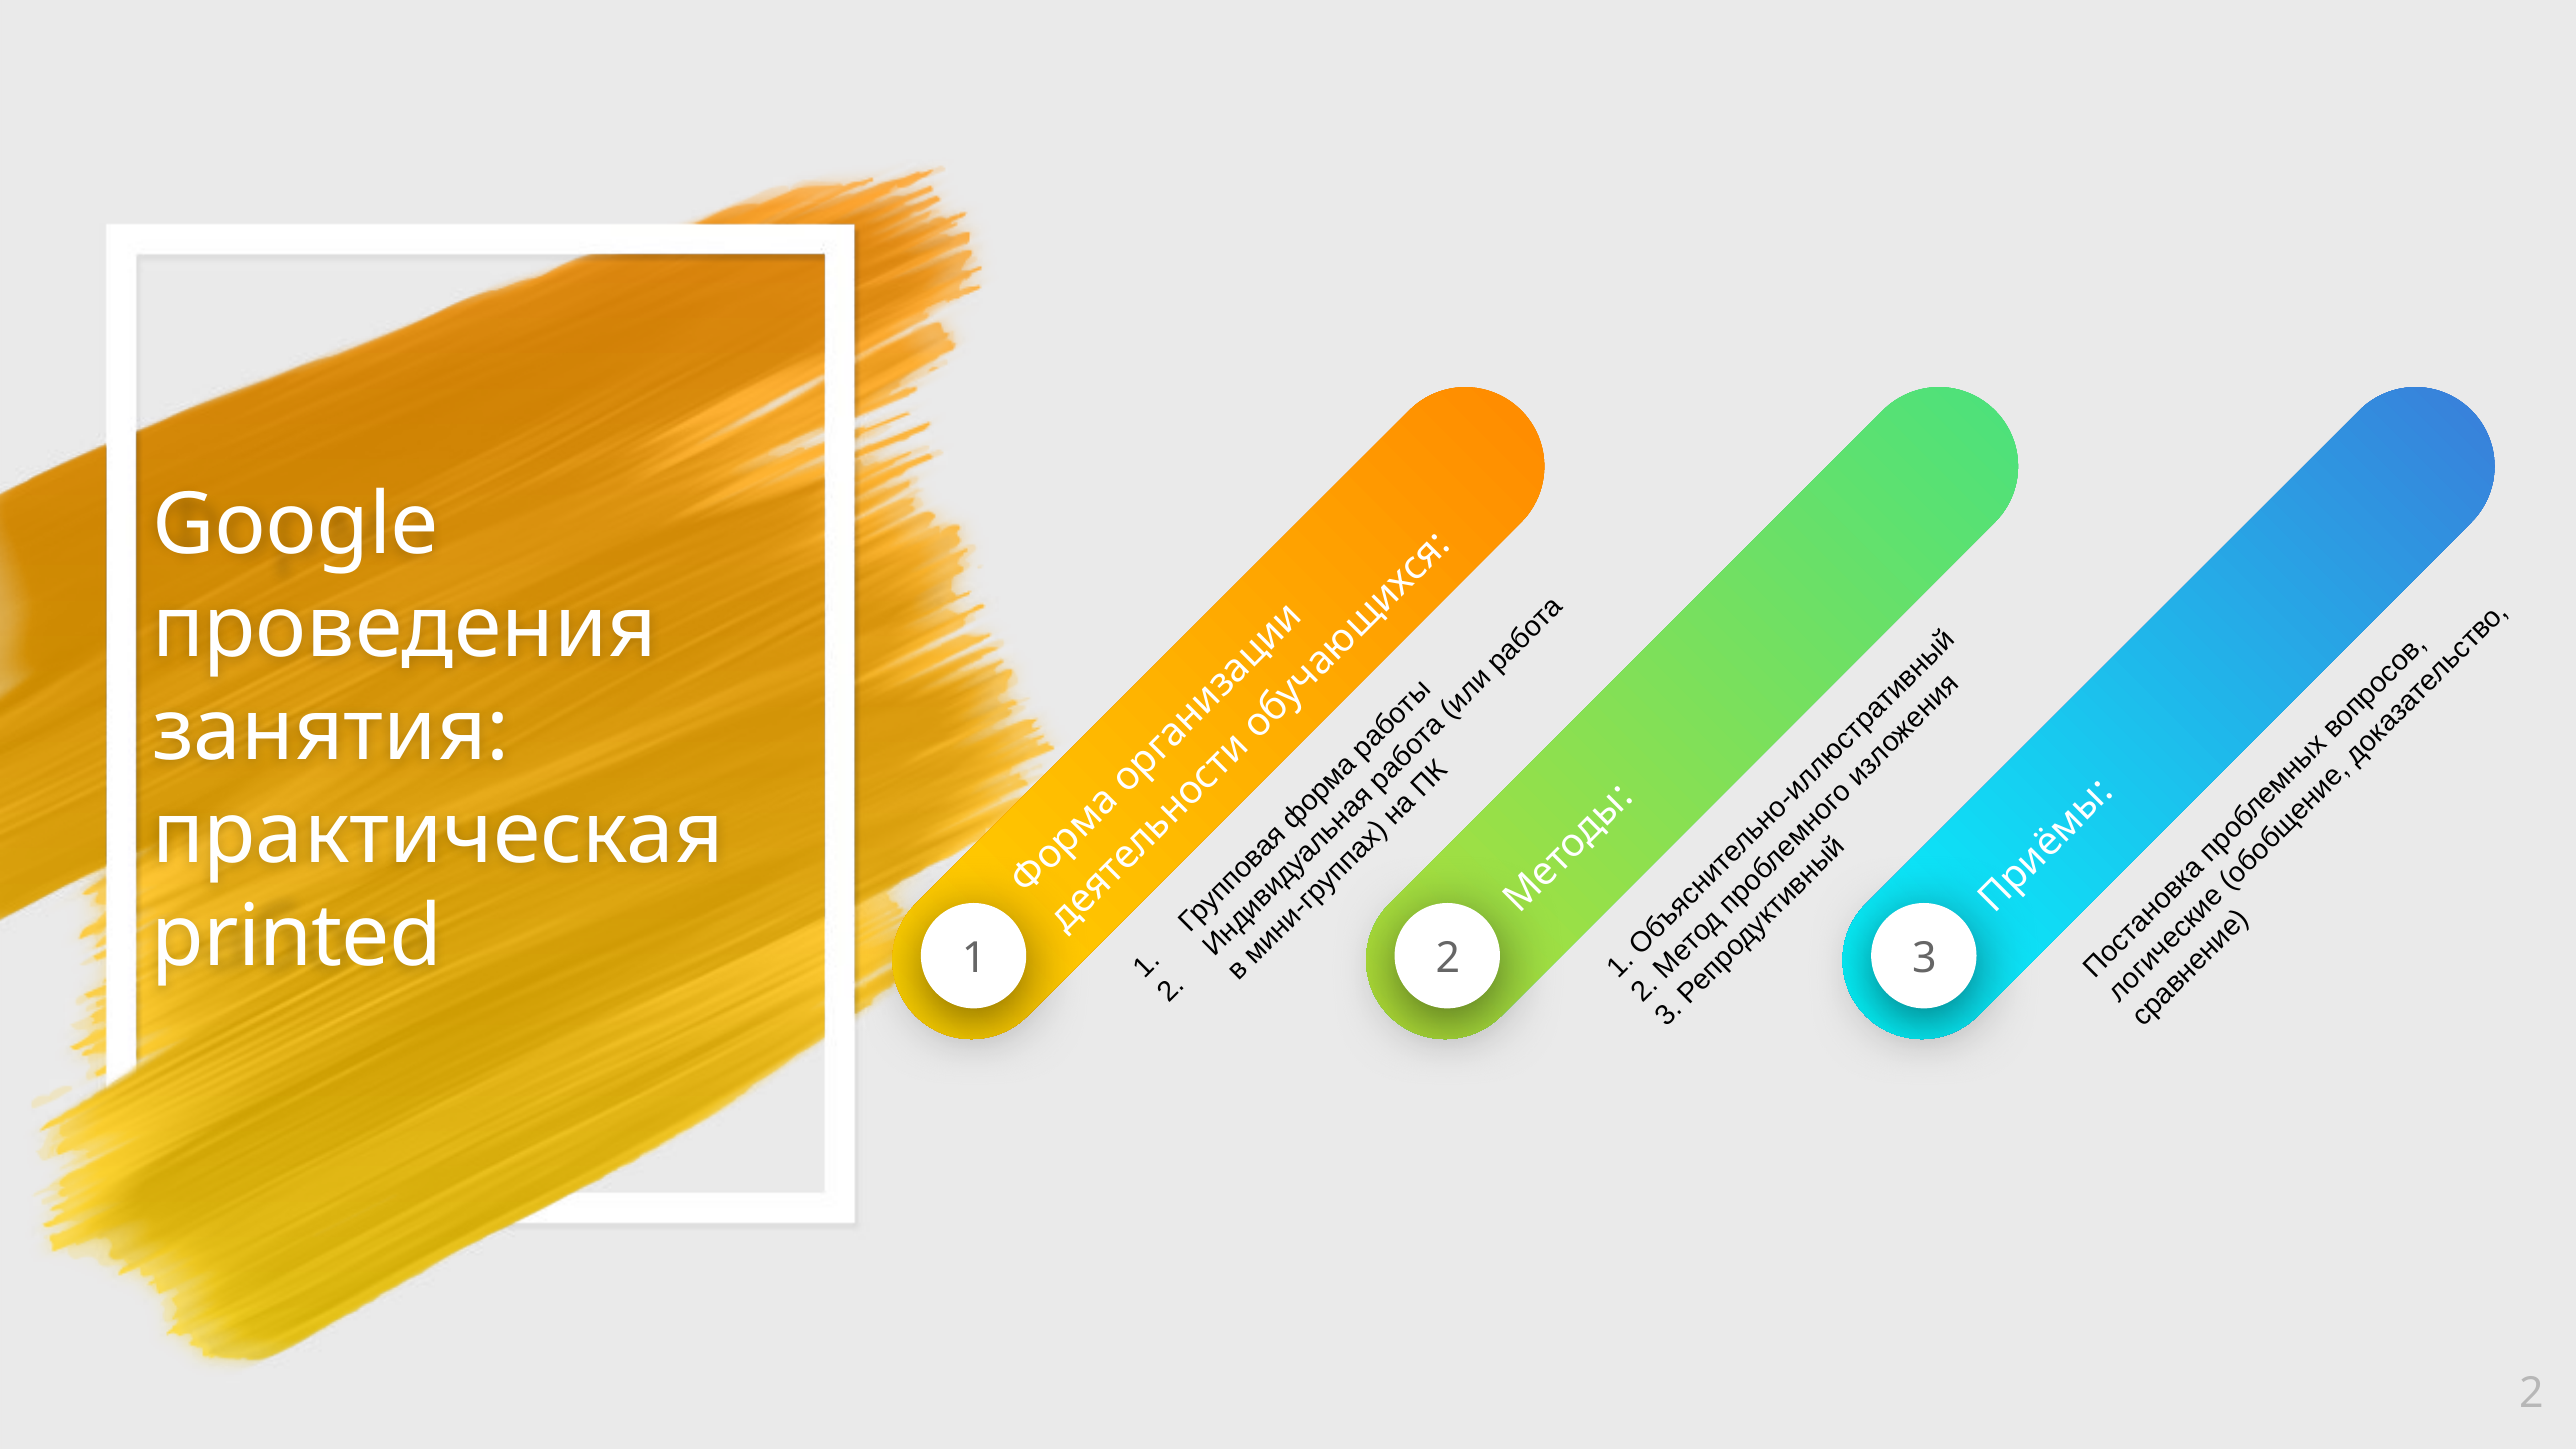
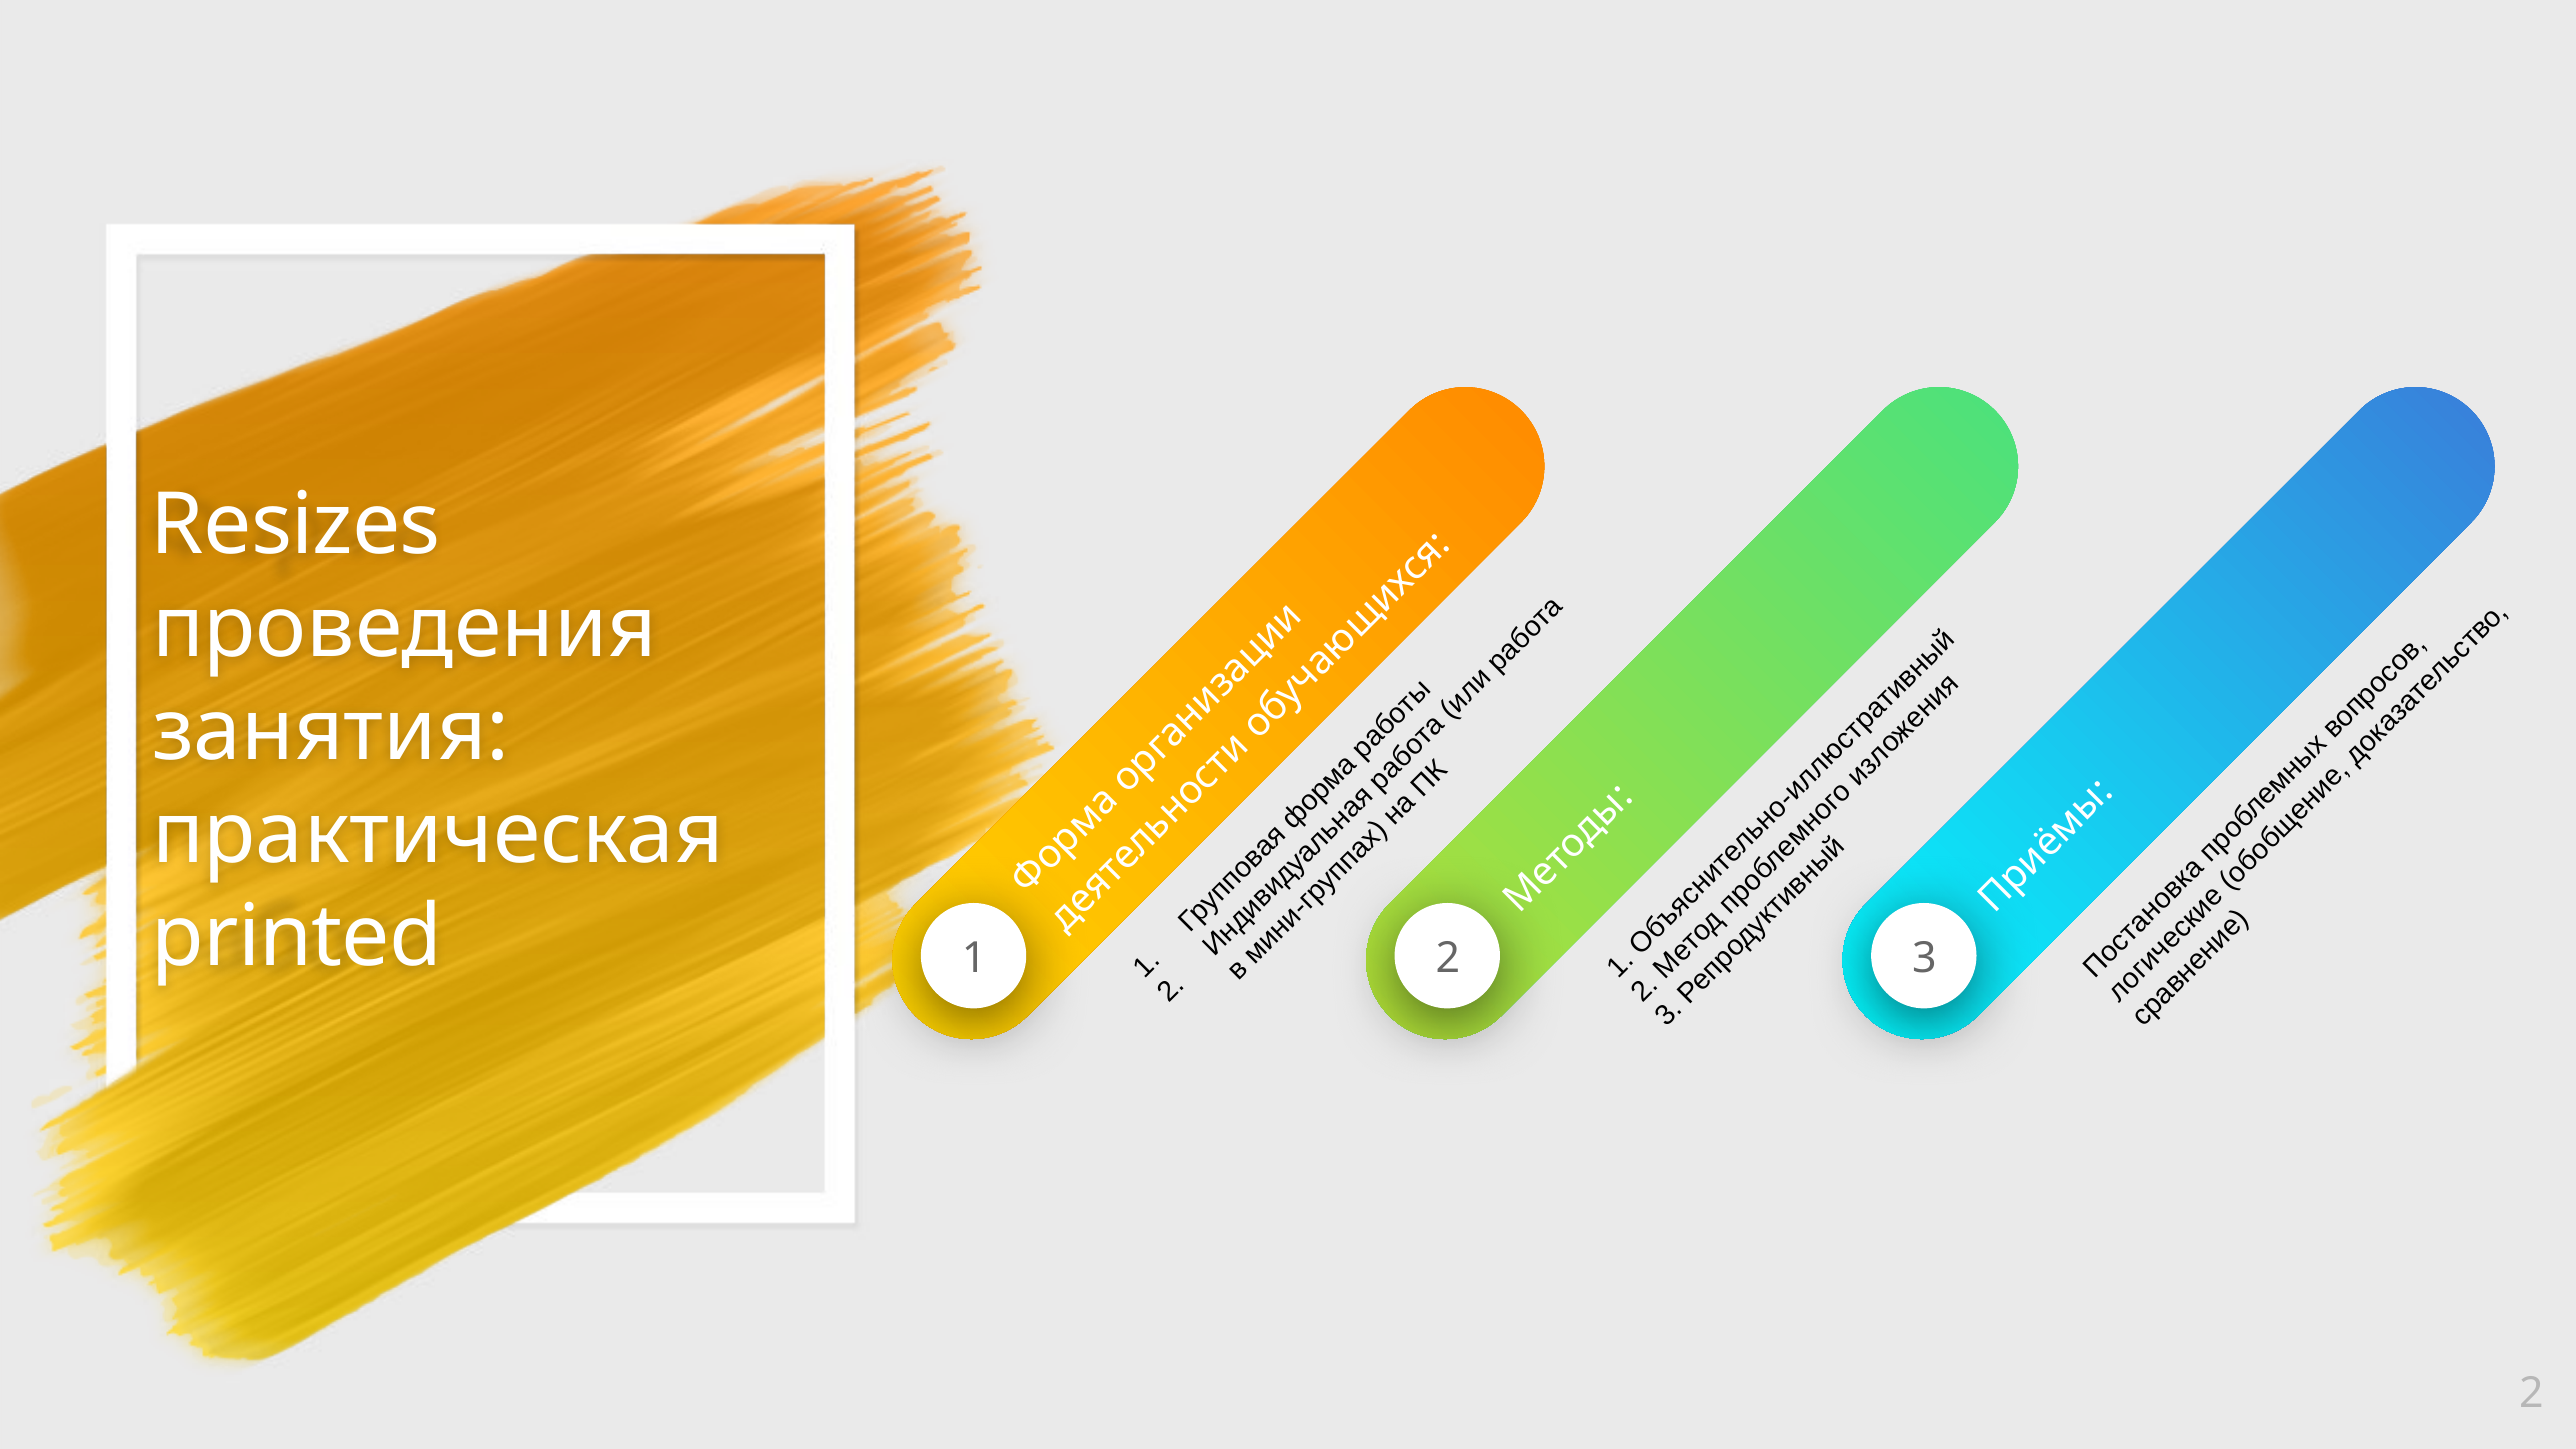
Google: Google -> Resizes (296, 525)
